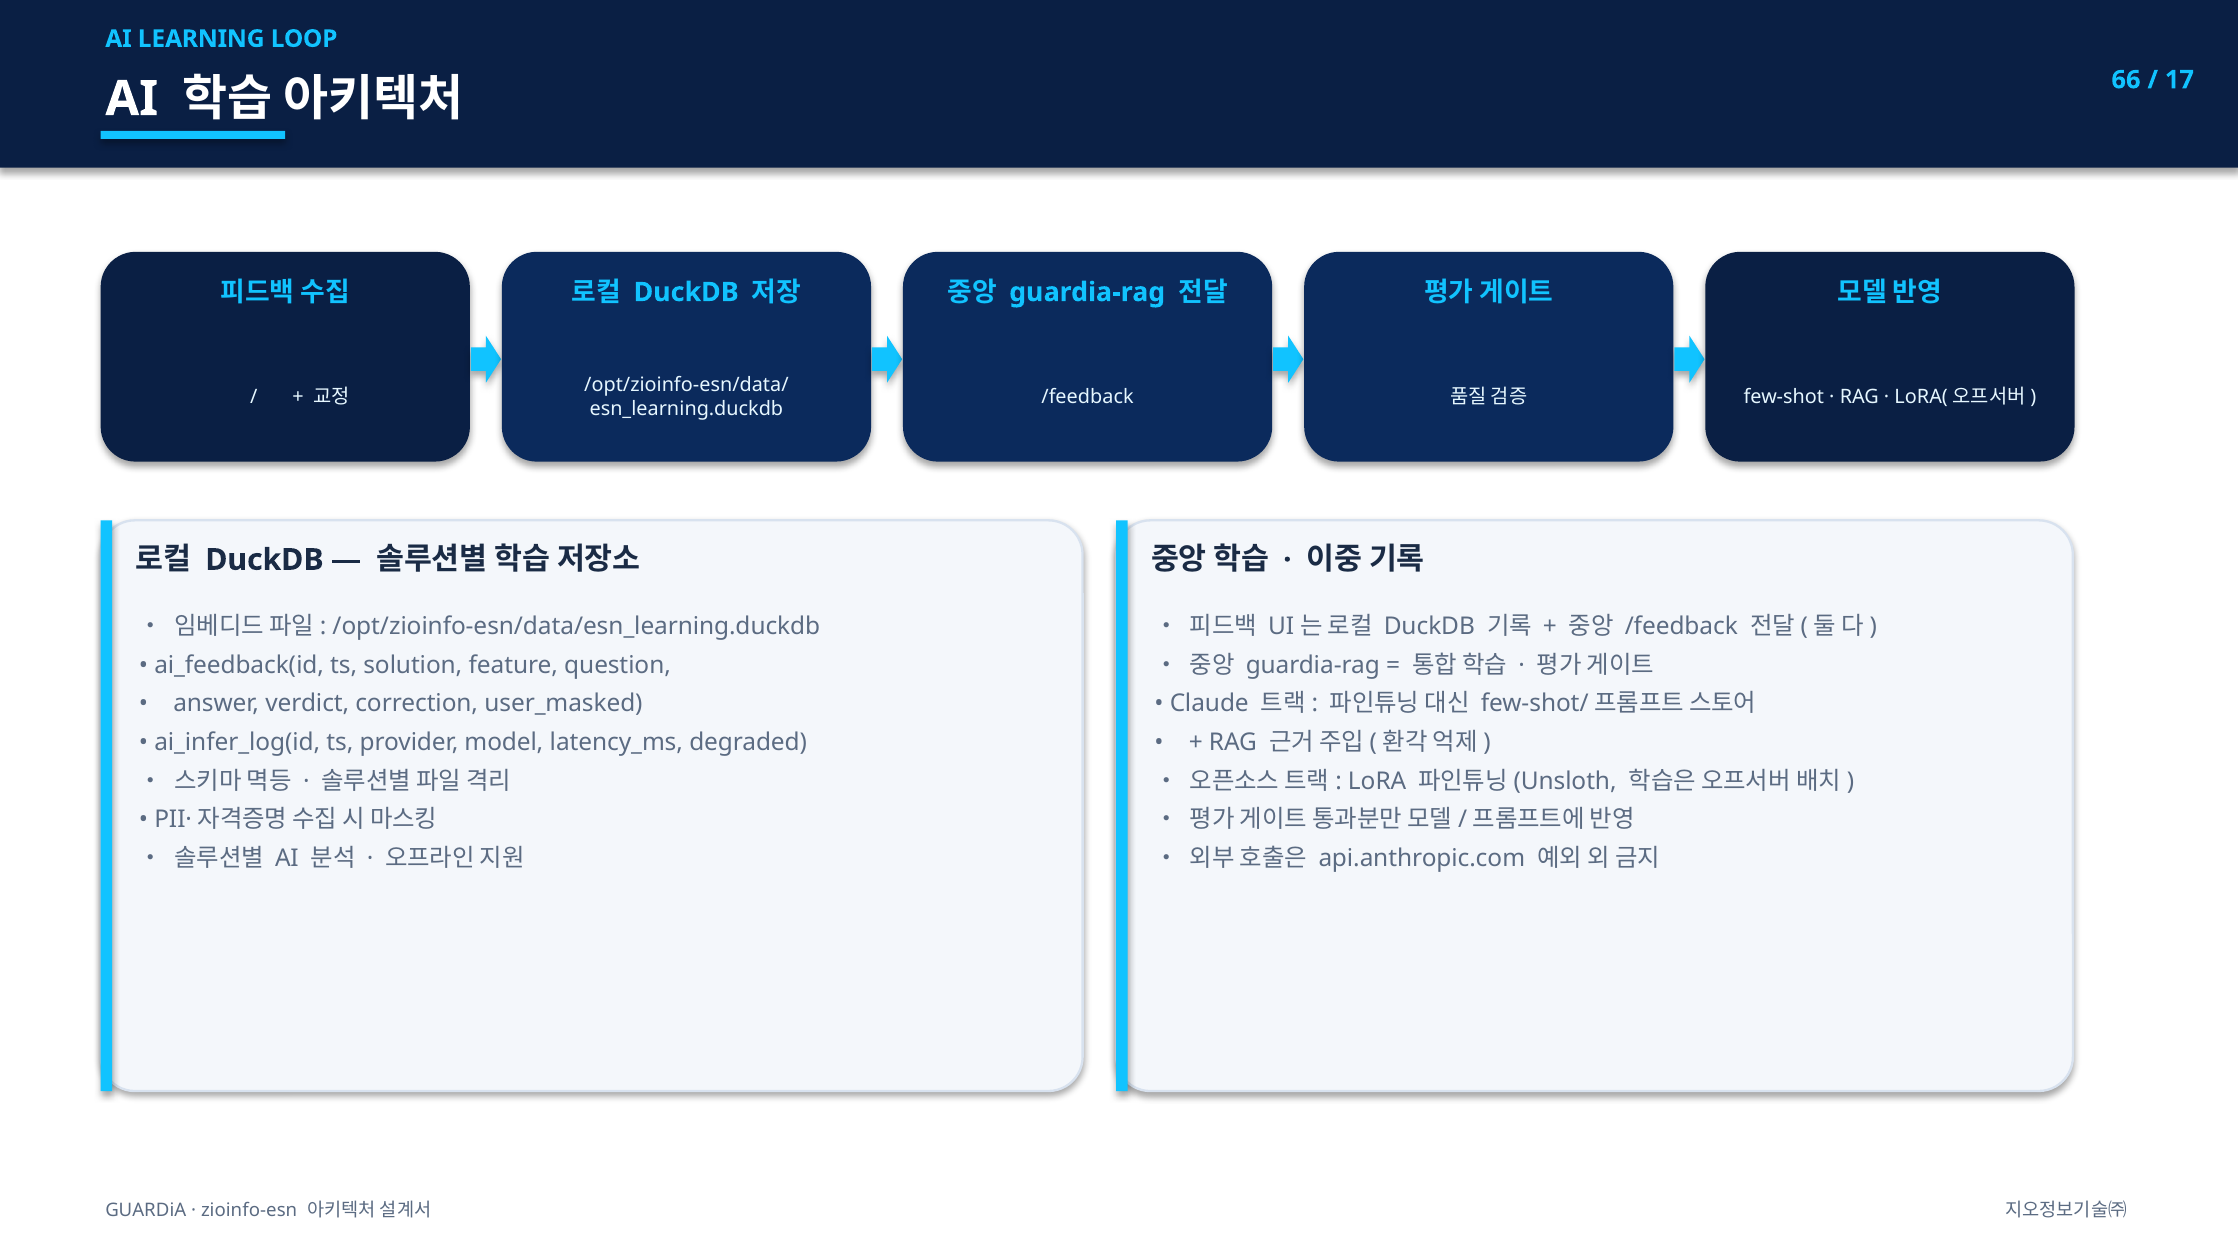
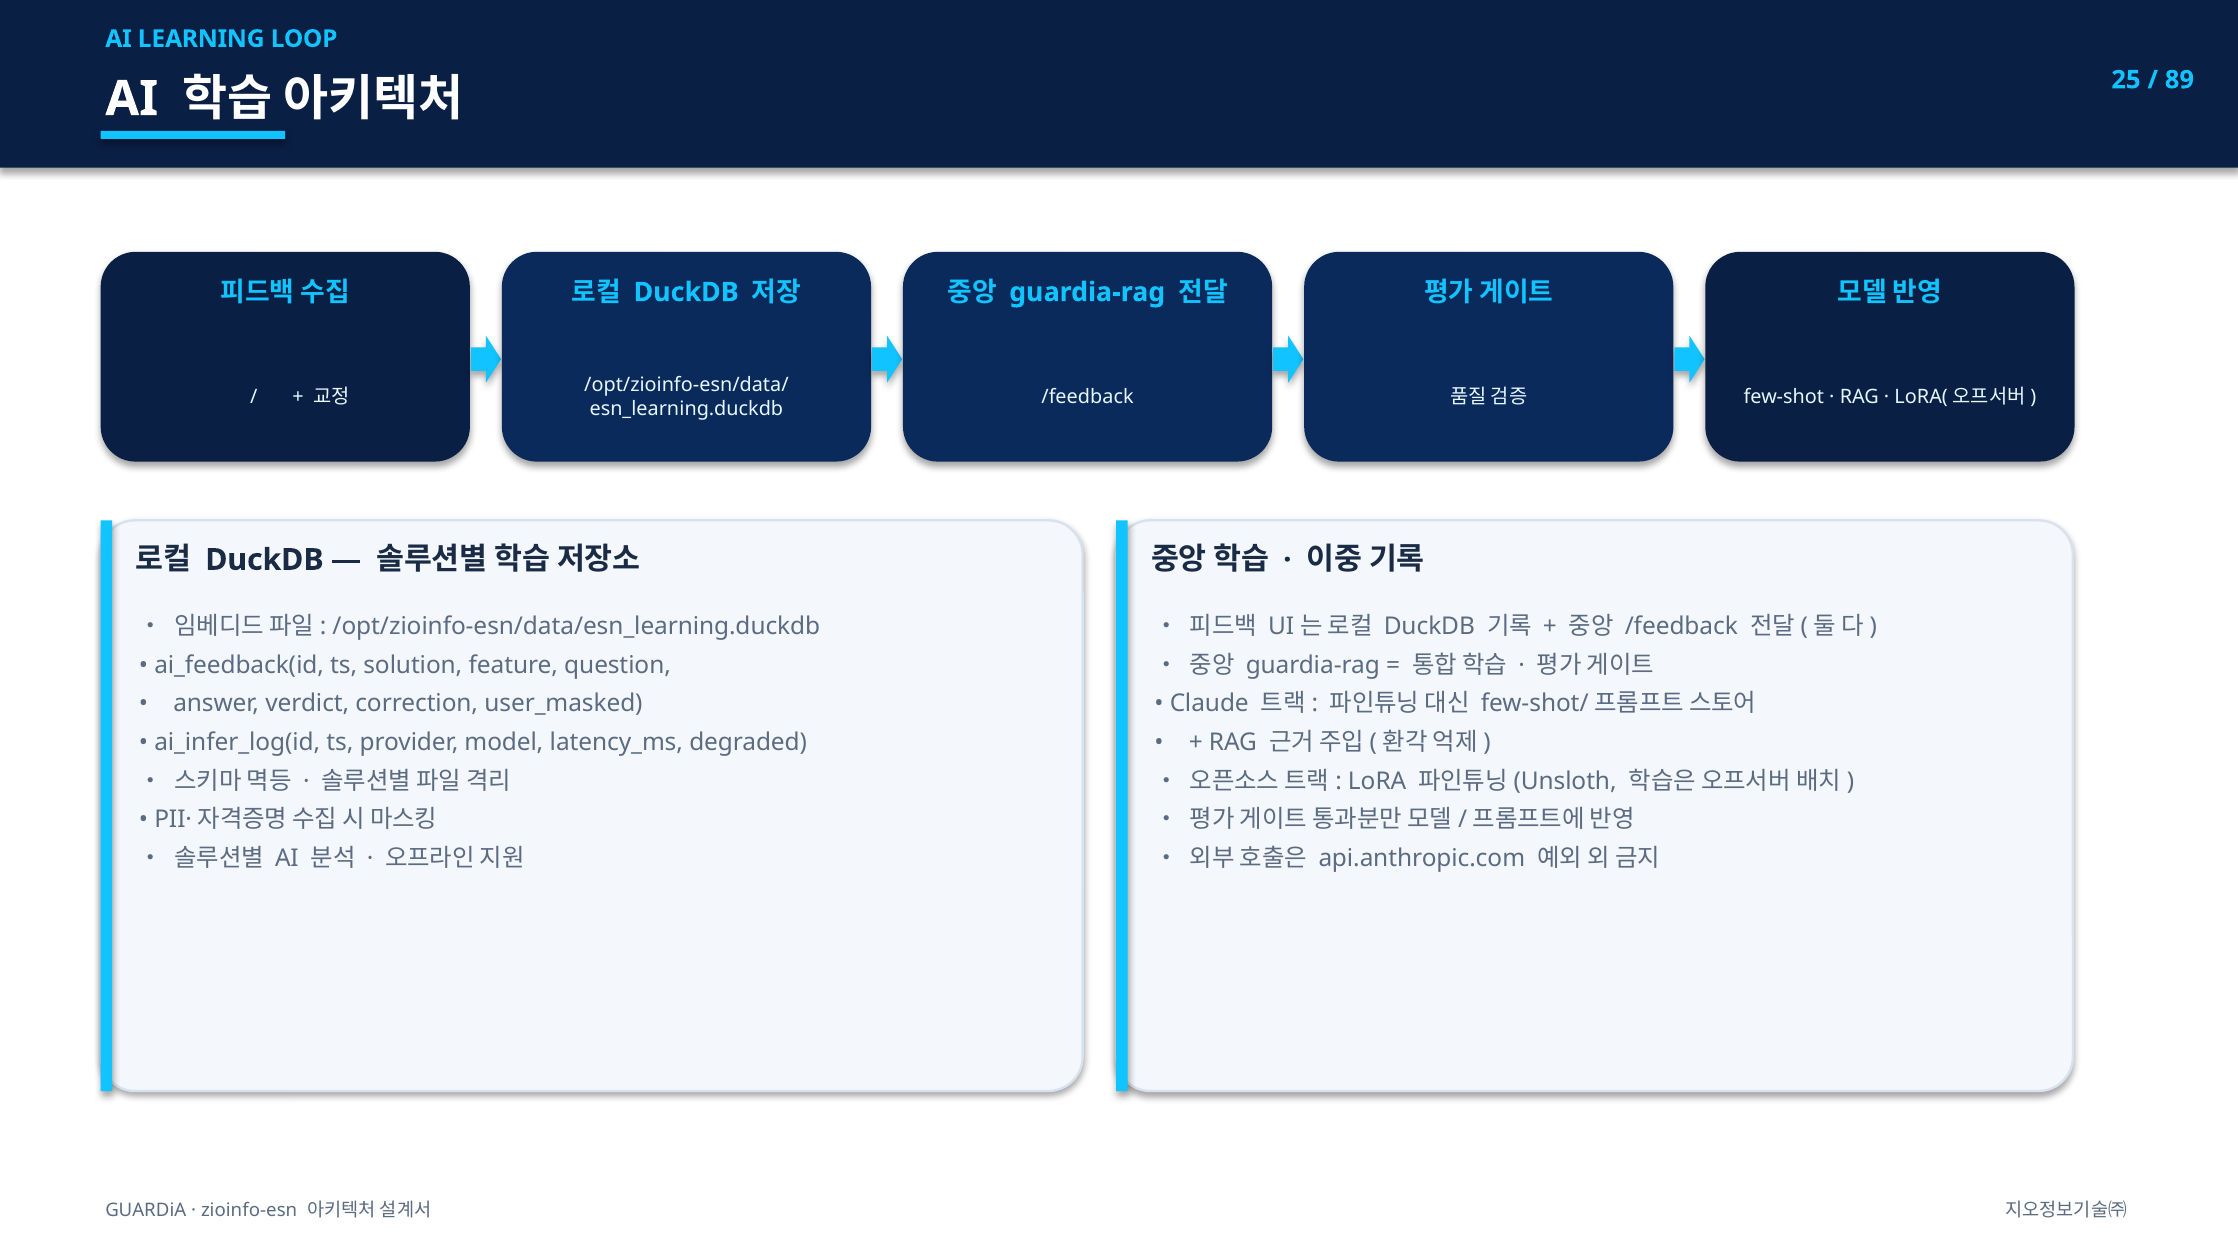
66: 66 -> 25 (2126, 80)
17: 17 -> 89 (2179, 80)
